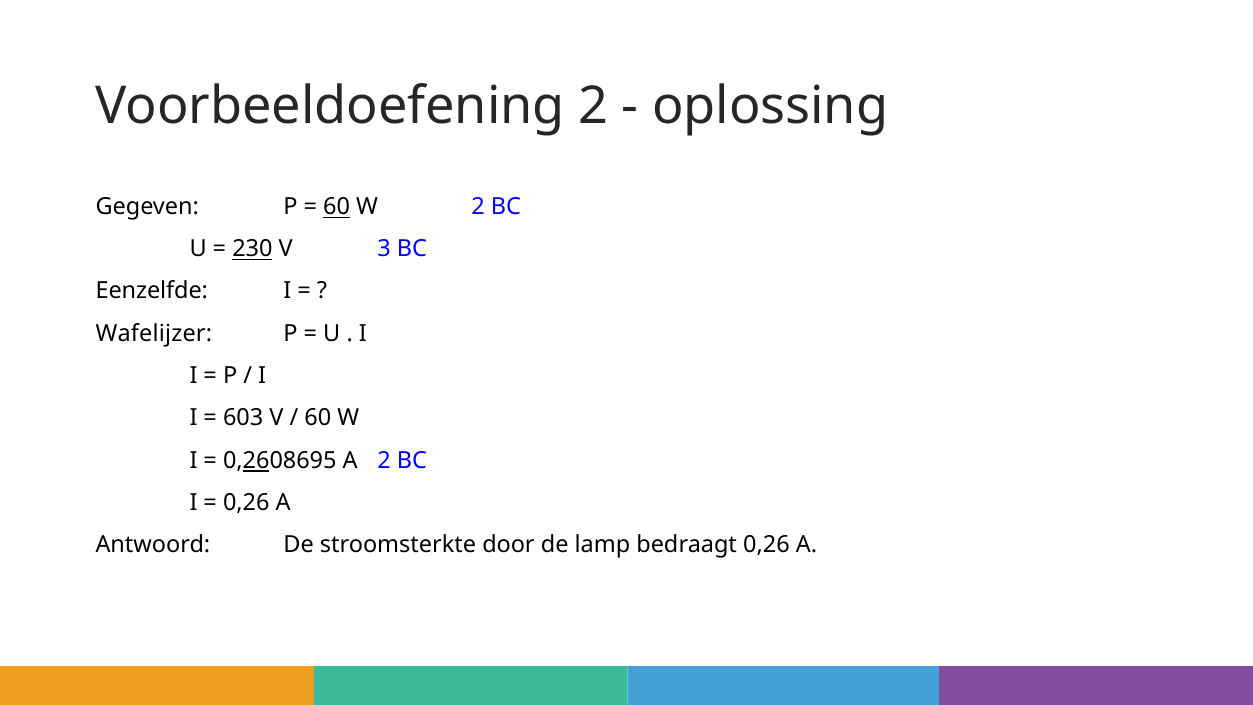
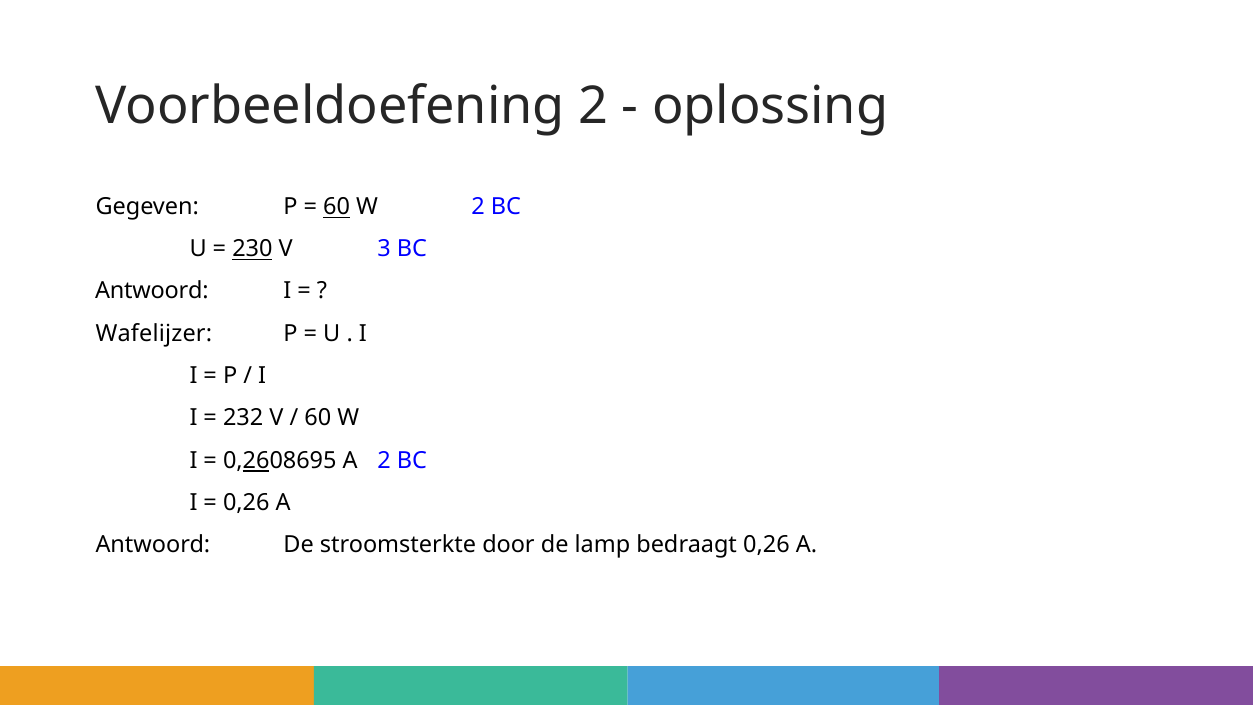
Eenzelfde: Eenzelfde -> Antwoord (152, 291)
603: 603 -> 232 (243, 418)
